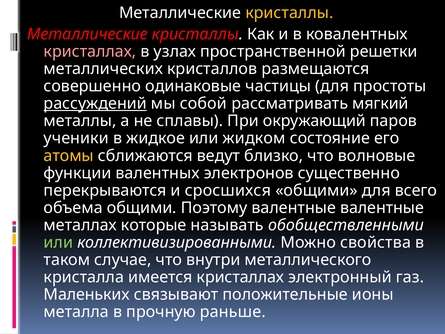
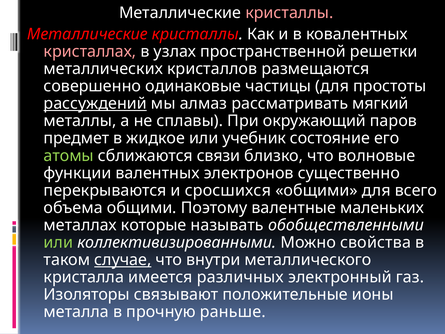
кристаллы colour: yellow -> pink (289, 13)
собой: собой -> алмаз (203, 104)
ученики: ученики -> предмет (76, 138)
жидком: жидком -> учебник (254, 138)
атомы colour: yellow -> light green (69, 156)
ведут: ведут -> связи (219, 156)
валентные валентные: валентные -> маленьких (382, 208)
случае underline: none -> present (123, 260)
имеется кристаллах: кристаллах -> различных (240, 277)
Маленьких: Маленьких -> Изоляторы (87, 294)
